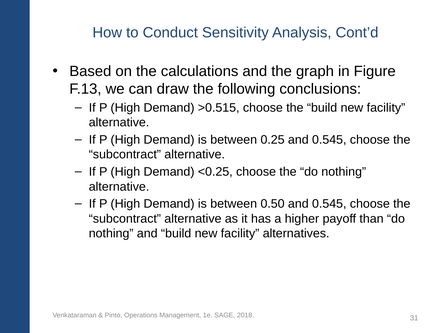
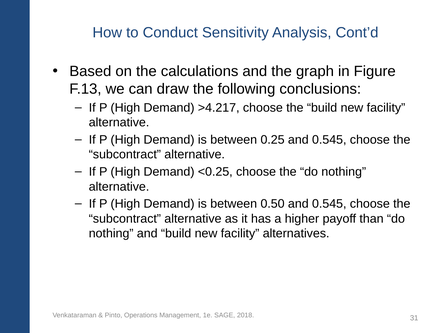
>0.515: >0.515 -> >4.217 (219, 108)
